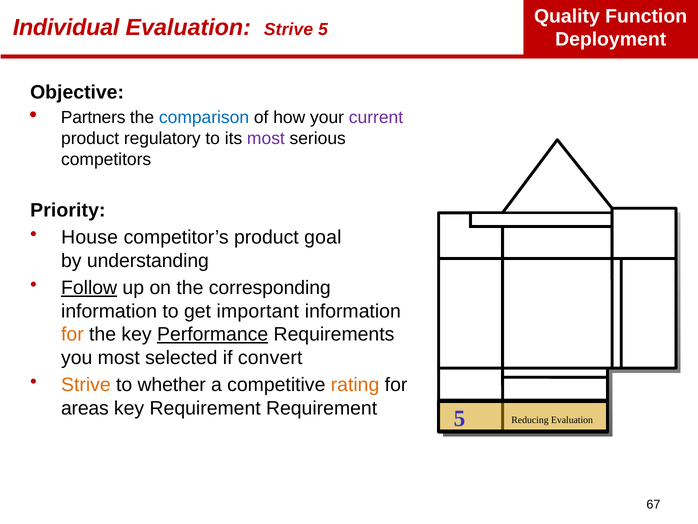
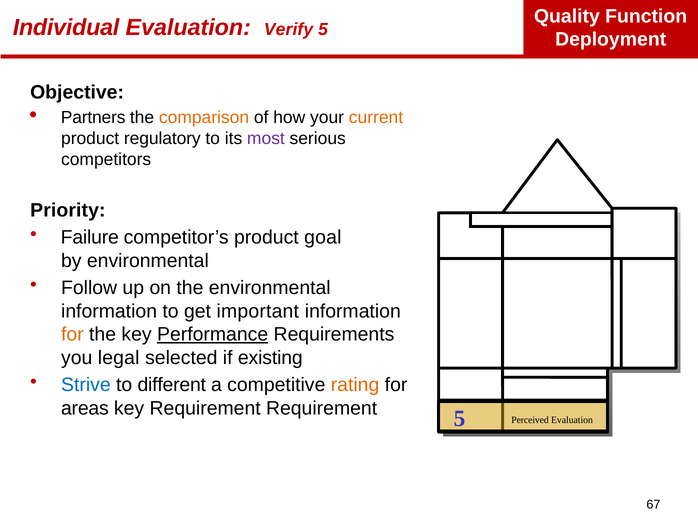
Evaluation Strive: Strive -> Verify (289, 30)
comparison colour: blue -> orange (204, 118)
current colour: purple -> orange (376, 118)
House: House -> Failure (90, 237)
by understanding: understanding -> environmental (148, 260)
Follow underline: present -> none (89, 288)
the corresponding: corresponding -> environmental (270, 288)
you most: most -> legal (119, 357)
convert: convert -> existing (270, 357)
Strive colour: orange -> blue (86, 385)
whether: whether -> different (172, 385)
Reducing: Reducing -> Perceived (530, 419)
